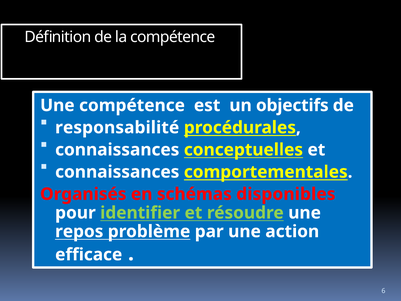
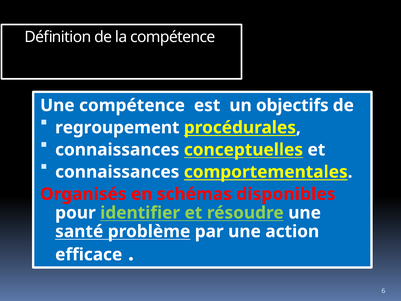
responsabilité: responsabilité -> regroupement (117, 127)
repos: repos -> santé (79, 231)
